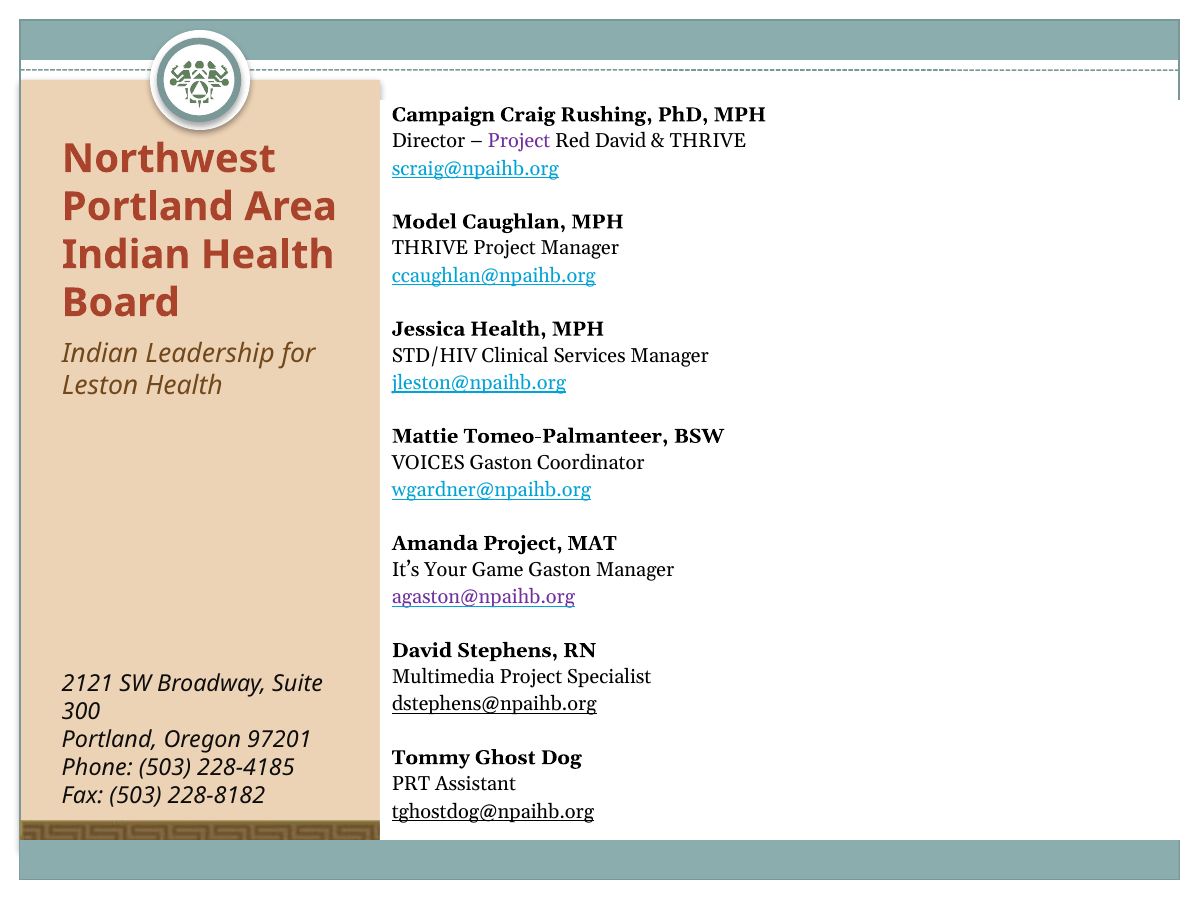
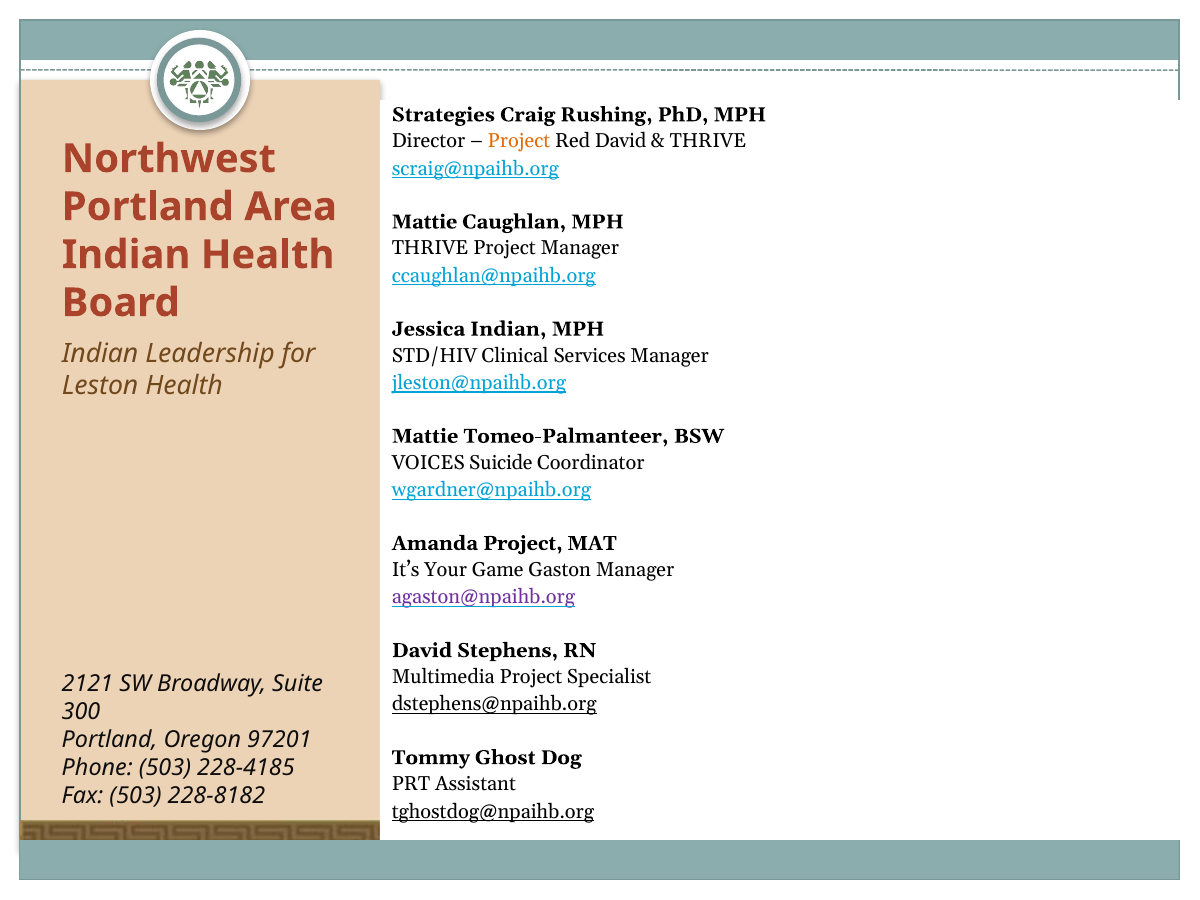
Campaign: Campaign -> Strategies (443, 115)
Project colour: purple -> orange (519, 141)
Model: Model -> Mattie (425, 222)
Jessica Health: Health -> Indian (508, 329)
VOICES Gaston: Gaston -> Suicide (501, 463)
